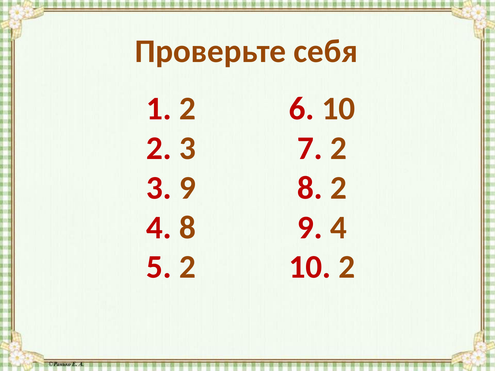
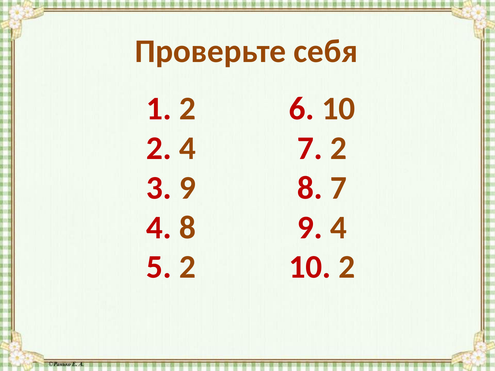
2 3: 3 -> 4 (187, 148)
8 2: 2 -> 7 (338, 188)
